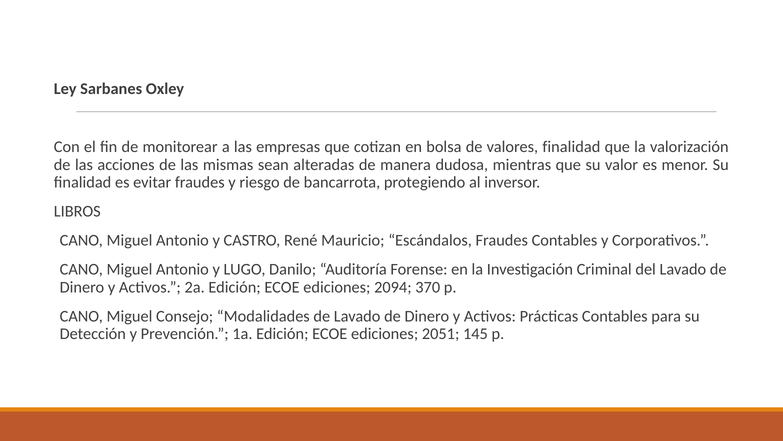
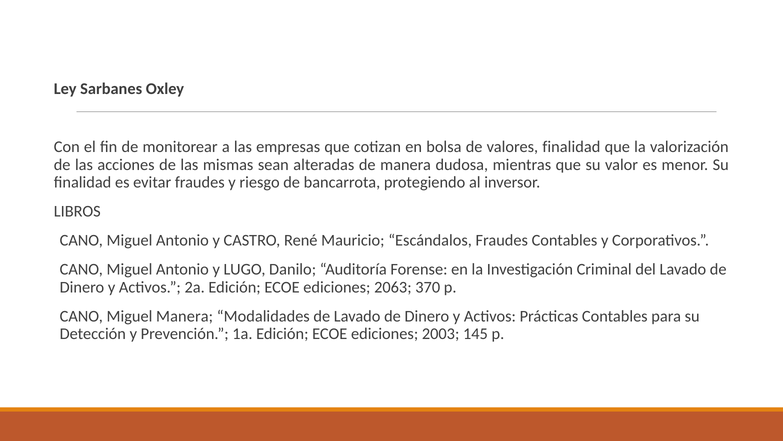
2094: 2094 -> 2063 (393, 287)
Miguel Consejo: Consejo -> Manera (185, 316)
2051: 2051 -> 2003 (441, 334)
